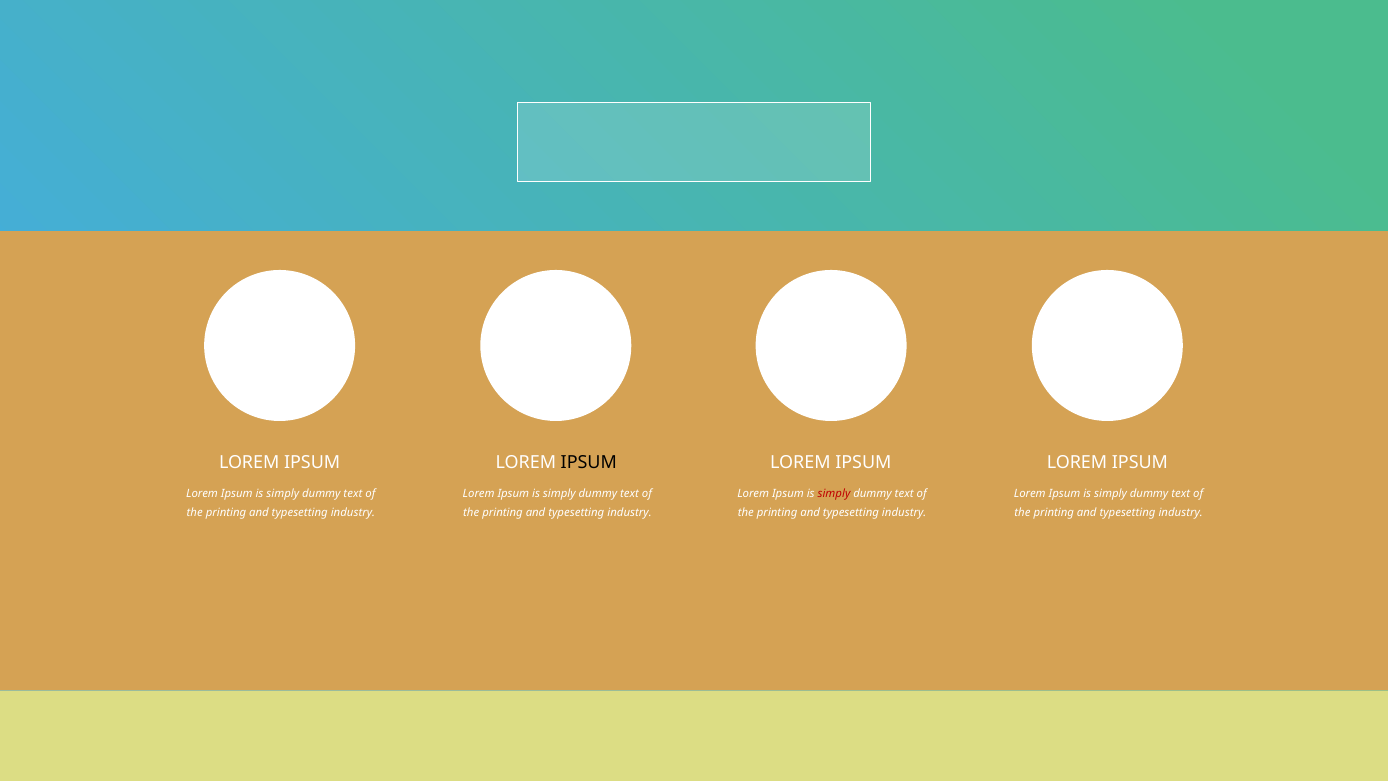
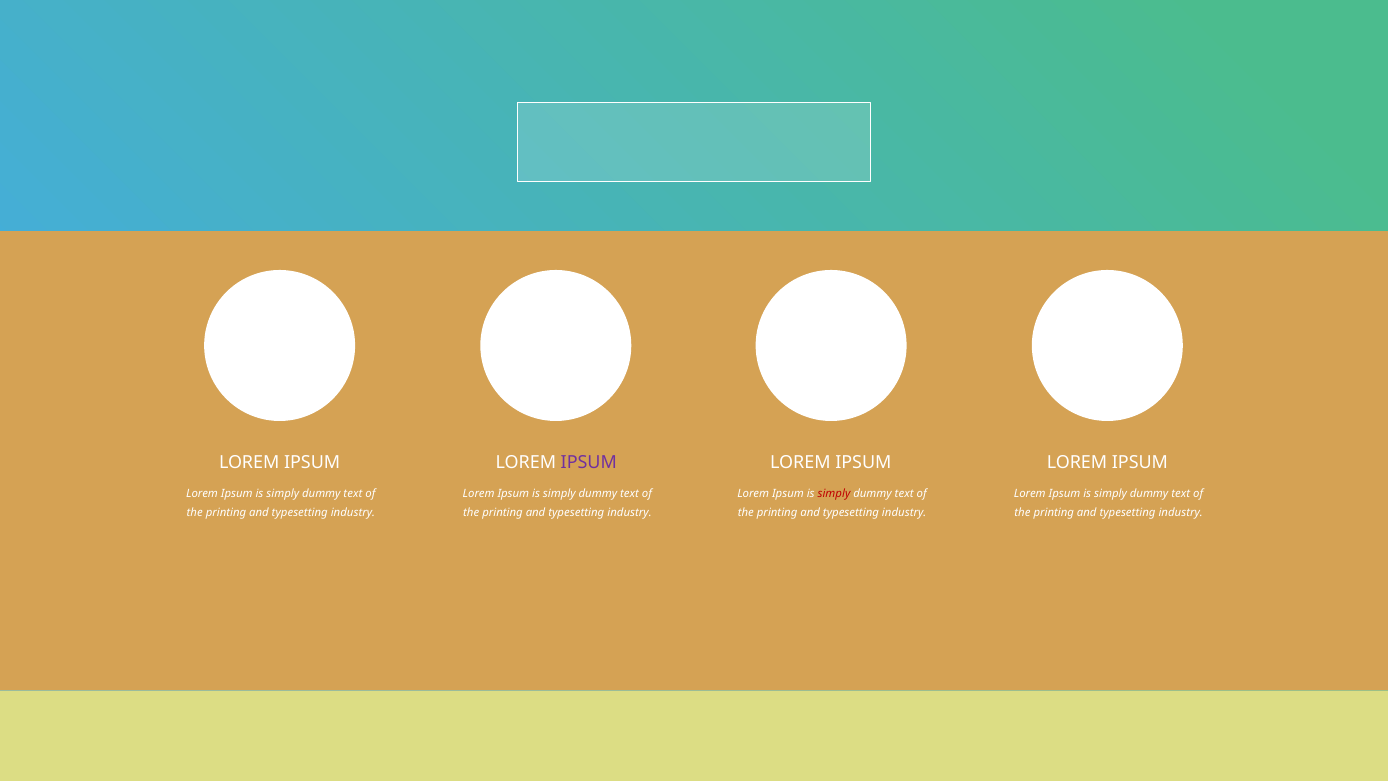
IPSUM colour: black -> purple (589, 463)
